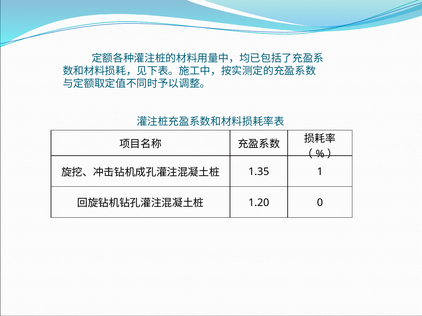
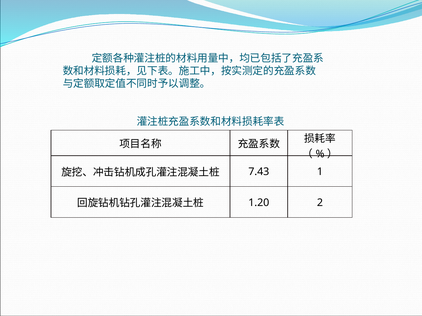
1.35: 1.35 -> 7.43 (259, 172)
0: 0 -> 2 (320, 203)
